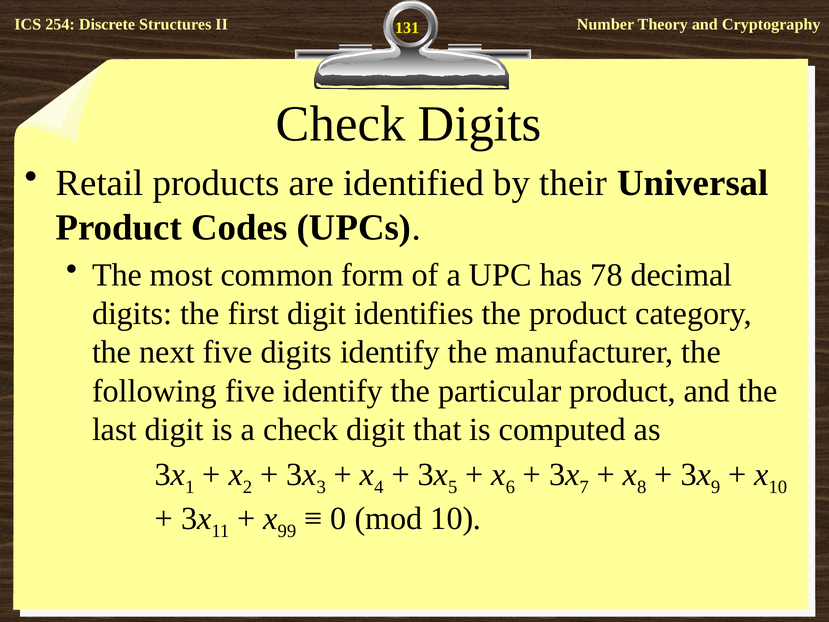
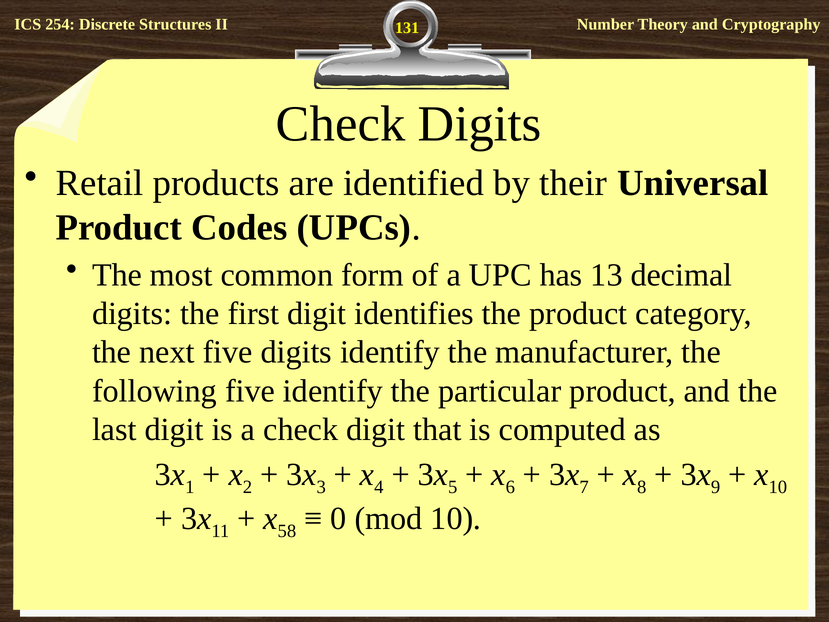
78: 78 -> 13 (607, 275)
99: 99 -> 58 (287, 531)
